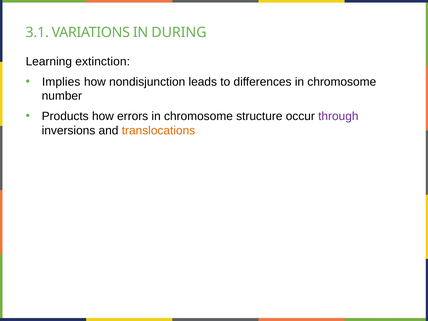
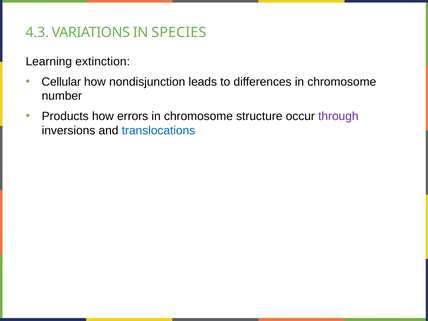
3.1: 3.1 -> 4.3 (37, 32)
DURING: DURING -> SPECIES (179, 32)
Implies: Implies -> Cellular (61, 82)
translocations colour: orange -> blue (158, 131)
